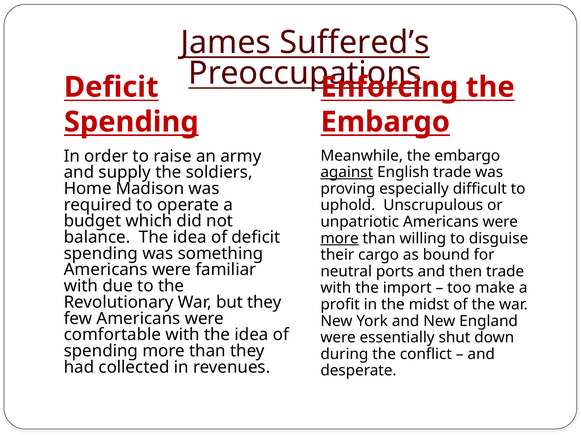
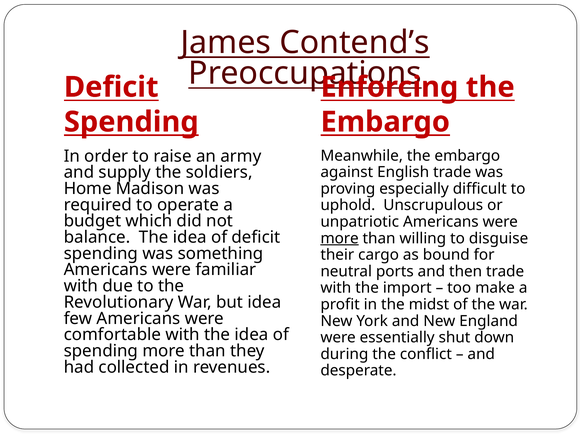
Suffered’s: Suffered’s -> Contend’s (354, 43)
against underline: present -> none (347, 173)
but they: they -> idea (264, 303)
